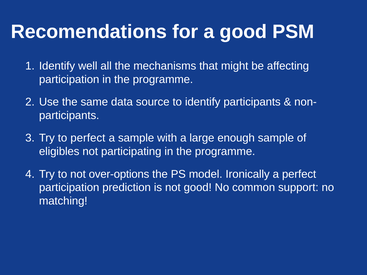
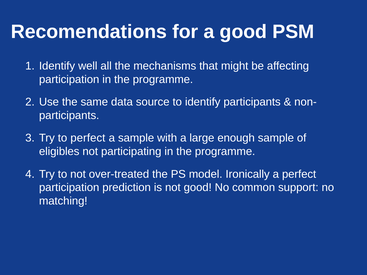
over-options: over-options -> over-treated (119, 174)
